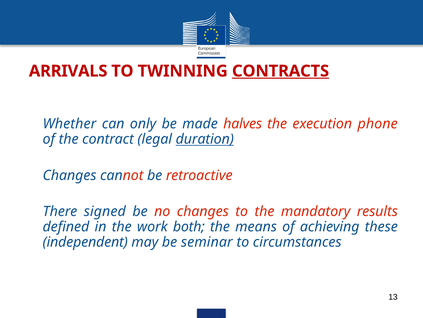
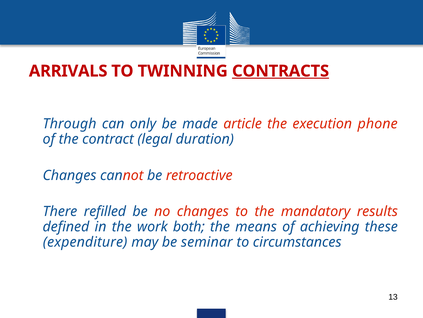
Whether: Whether -> Through (70, 124)
halves: halves -> article (243, 124)
duration underline: present -> none (205, 139)
signed: signed -> refilled (105, 211)
independent: independent -> expenditure (85, 241)
